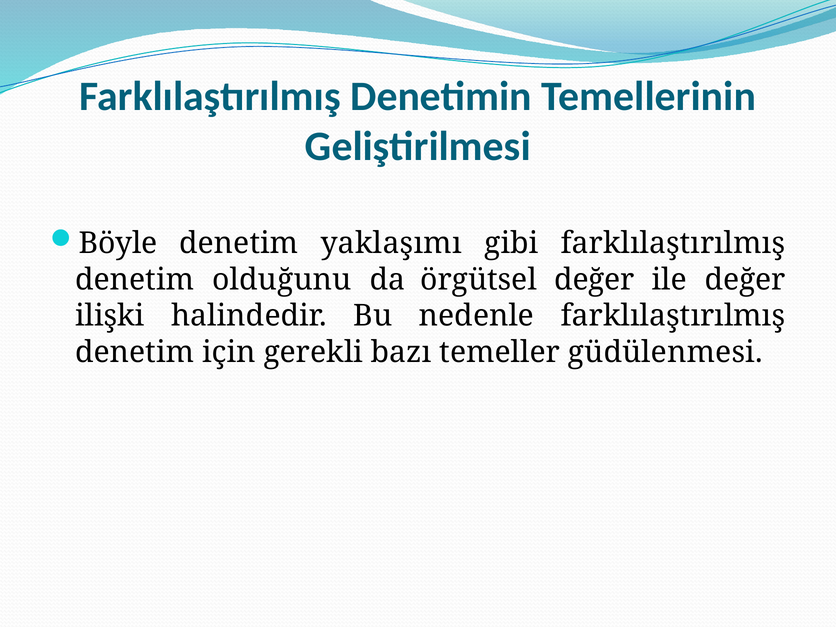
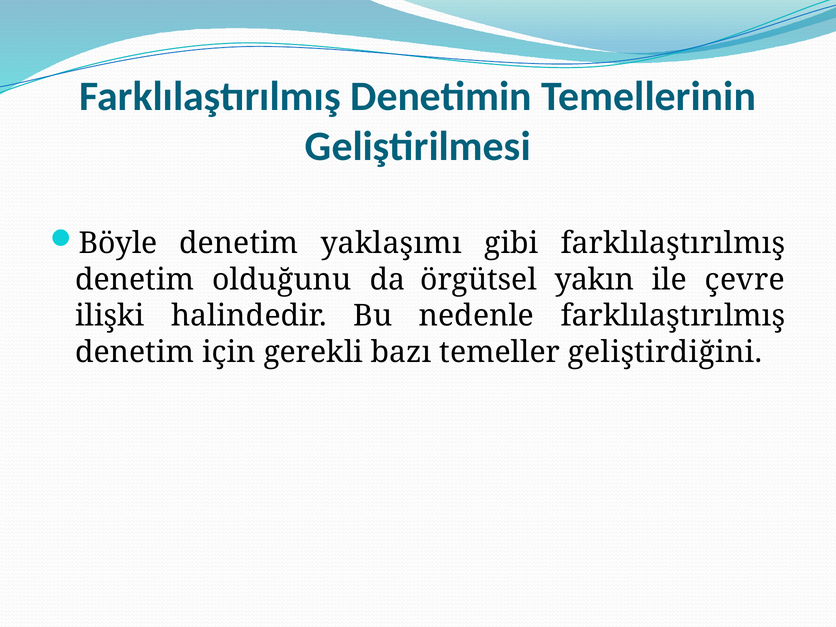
örgütsel değer: değer -> yakın (594, 280)
ile değer: değer -> çevre (745, 280)
güdülenmesi: güdülenmesi -> geliştirdiğini (665, 352)
